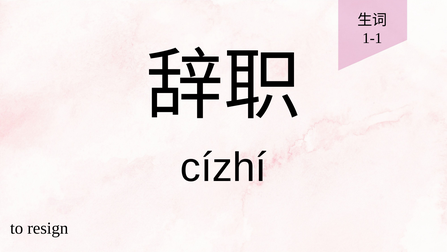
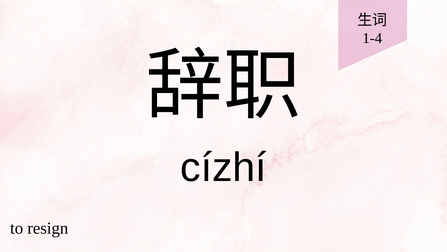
1-1: 1-1 -> 1-4 (372, 38)
